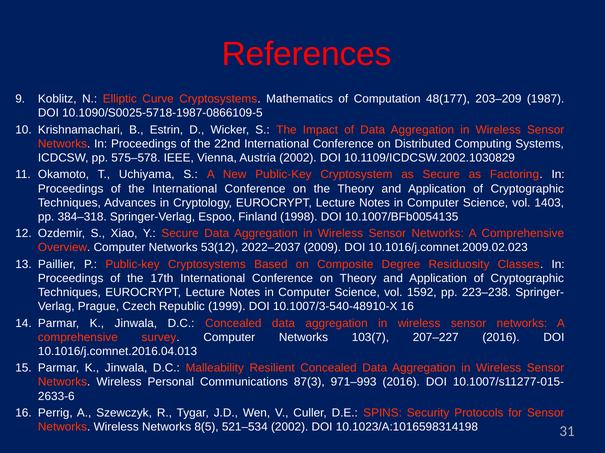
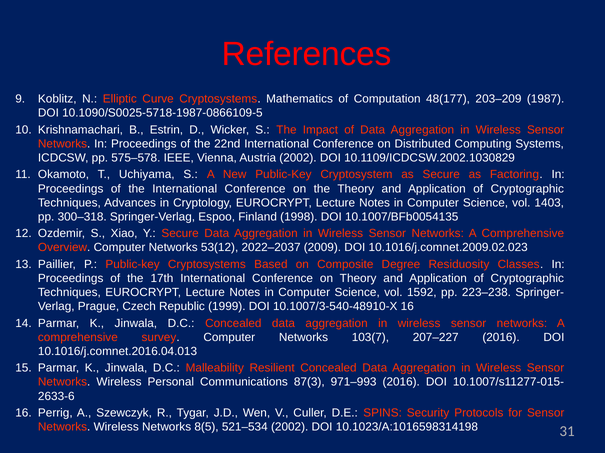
384–318: 384–318 -> 300–318 (82, 217)
